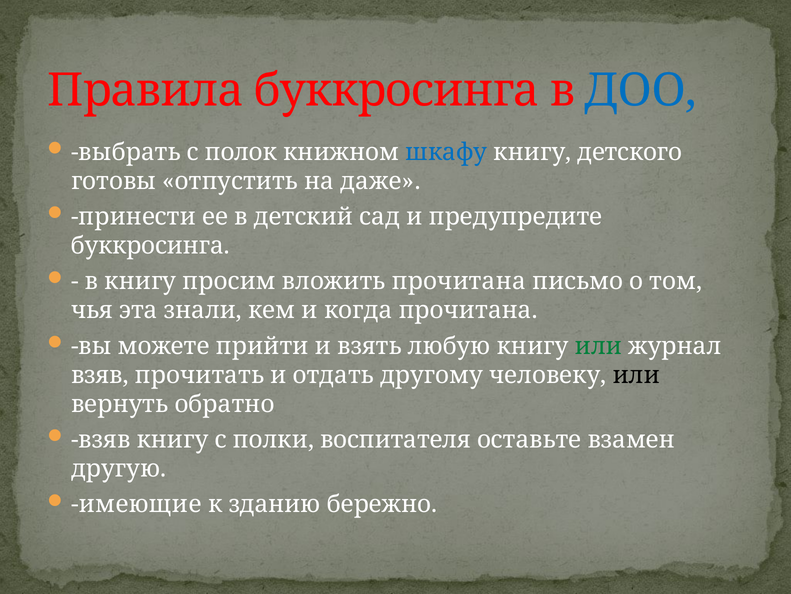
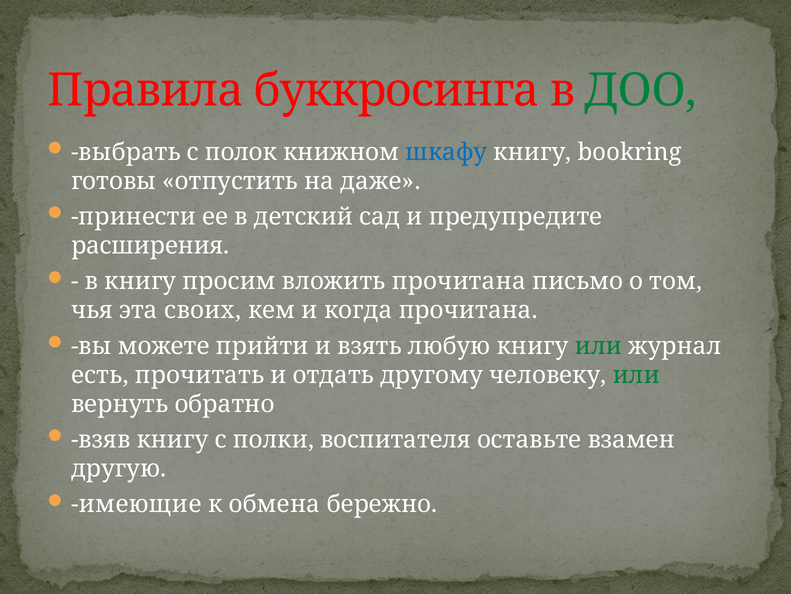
ДОО colour: blue -> green (641, 90)
детского: детского -> bookring (630, 152)
буккросинга: буккросинга -> расширения (150, 245)
знали: знали -> своих (203, 310)
взяв: взяв -> есть (100, 375)
или colour: black -> green (636, 375)
зданию: зданию -> обмена (274, 504)
